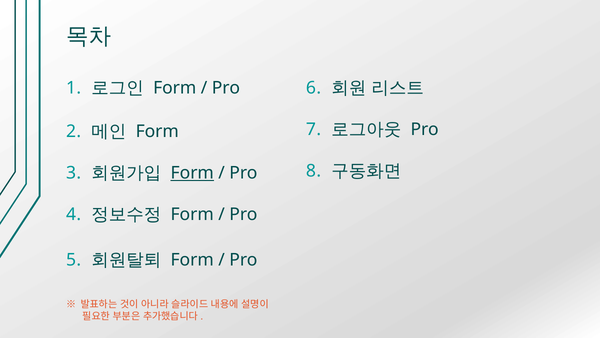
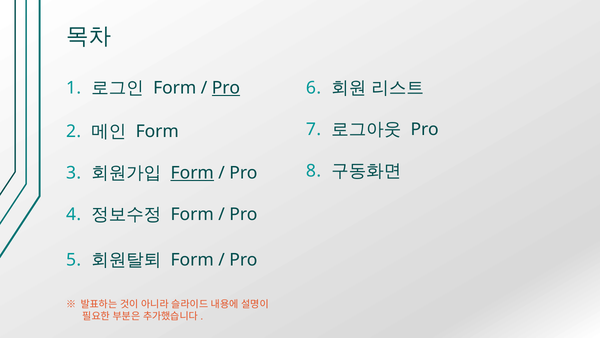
Pro underline: none -> present (226, 88)
